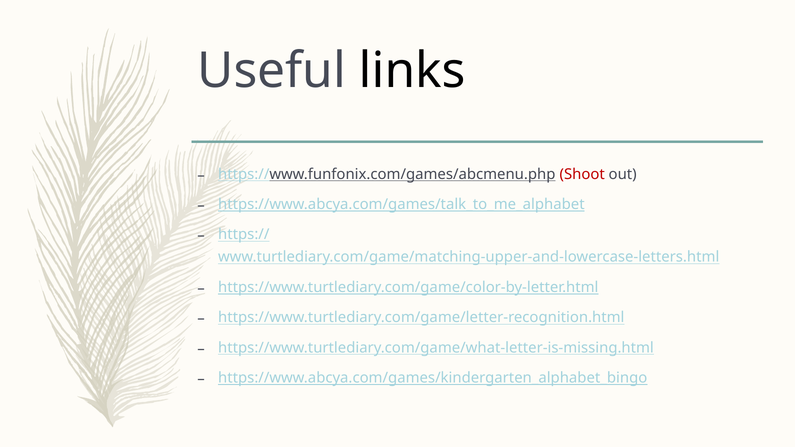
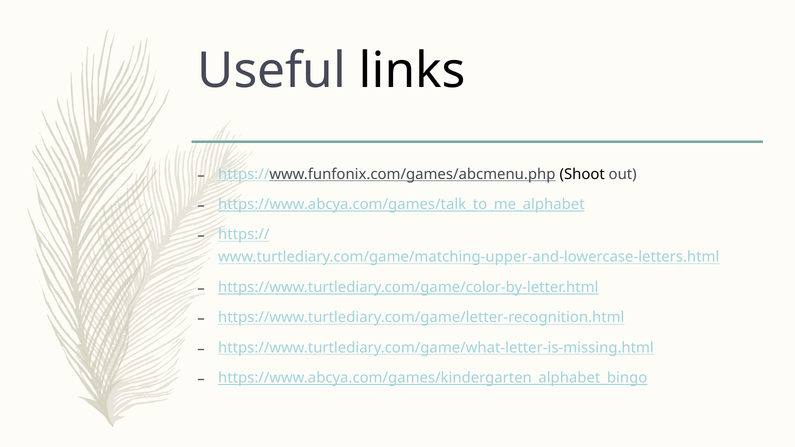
Shoot colour: red -> black (582, 174)
